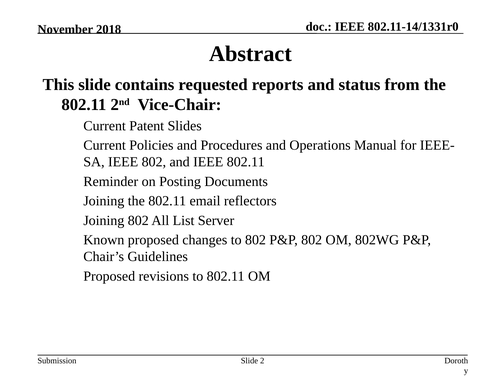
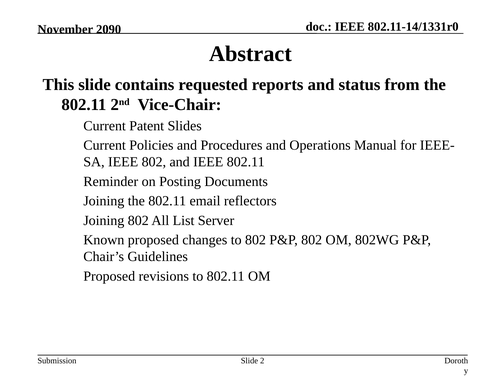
2018: 2018 -> 2090 (109, 29)
